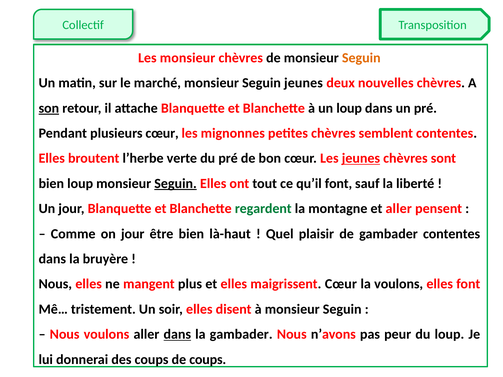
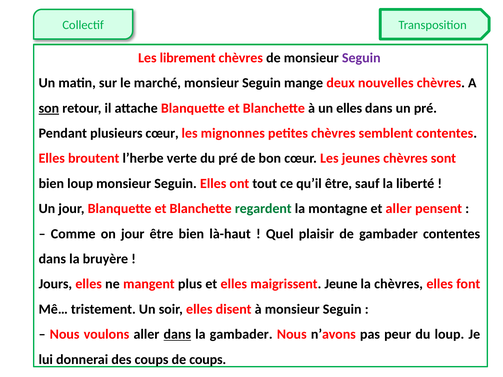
Les monsieur: monsieur -> librement (188, 58)
Seguin colour: orange -> purple (361, 58)
Seguin jeunes: jeunes -> mange (304, 83)
un loup: loup -> elles (349, 108)
jeunes underline: present -> none (361, 158)
Seguin underline: present -> none (176, 184)
qu’il font: font -> être (338, 184)
Nous: Nous -> Jours (55, 284)
maigrissent Cœur: Cœur -> Jeune (341, 284)
la voulons: voulons -> chèvres (399, 284)
